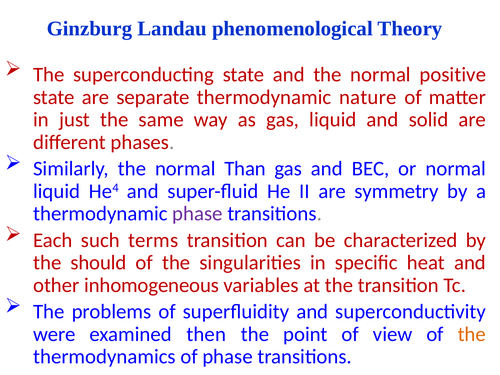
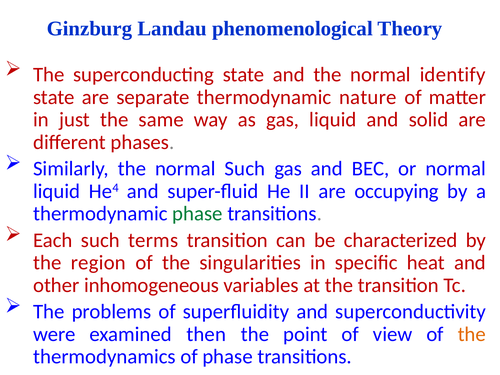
positive: positive -> identify (453, 75)
normal Than: Than -> Such (245, 169)
symmetry: symmetry -> occupying (397, 191)
phase colour: purple -> green (197, 214)
should: should -> region (98, 263)
